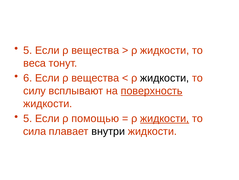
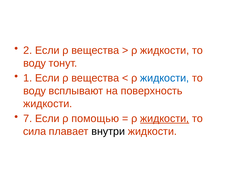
5: 5 -> 2 (28, 50)
веса: веса -> воду (35, 63)
6: 6 -> 1 (28, 78)
жидкости colour: black -> blue (165, 78)
силу: силу -> воду (35, 91)
поверхность underline: present -> none (152, 91)
5: 5 -> 7 (28, 118)
